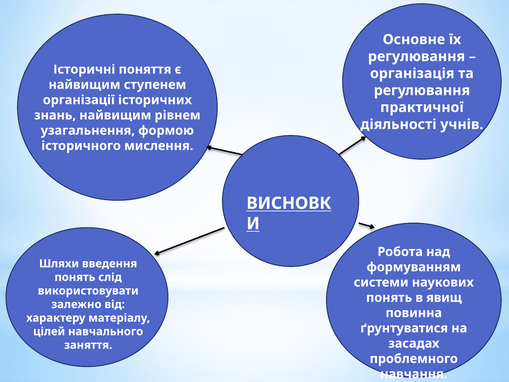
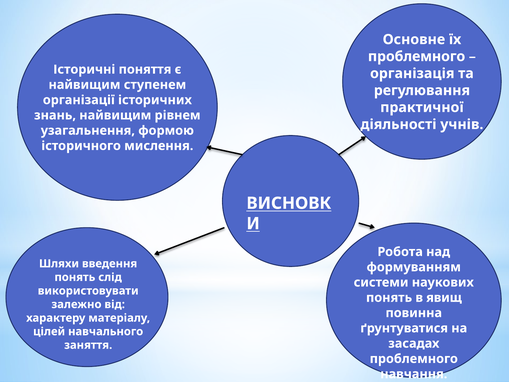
регулювання: регулювання -> проблемного (417, 56)
